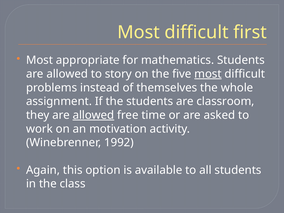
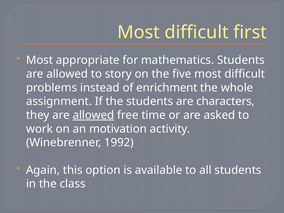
most underline: present -> none (208, 74)
themselves: themselves -> enrichment (167, 88)
classroom: classroom -> characters (225, 101)
